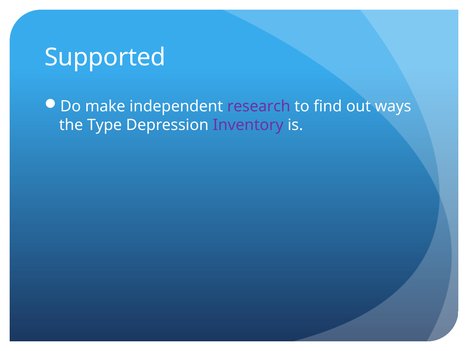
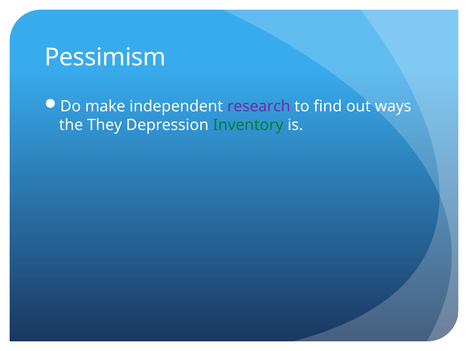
Supported: Supported -> Pessimism (105, 57)
Type: Type -> They (105, 125)
Inventory colour: purple -> green (248, 125)
